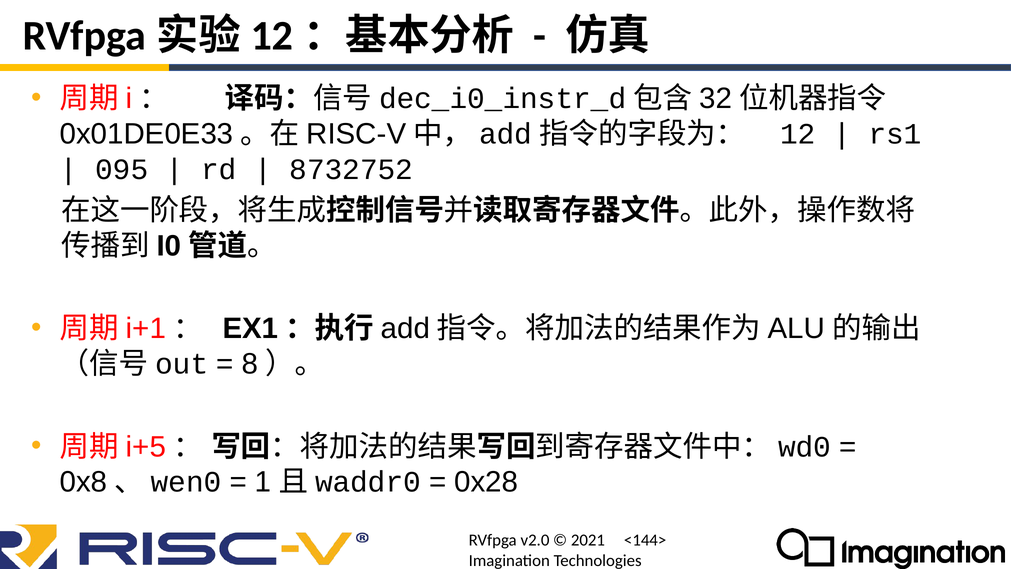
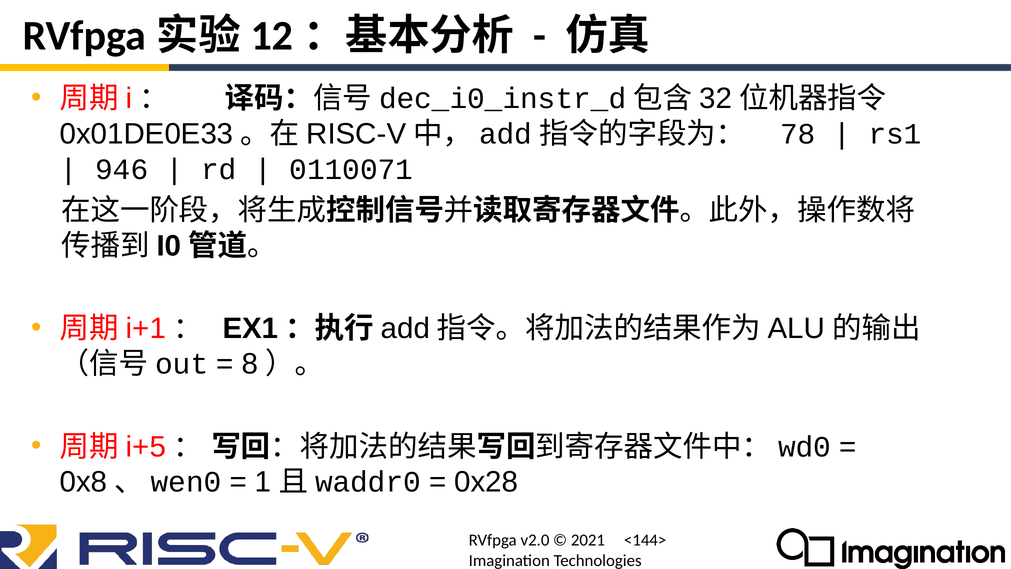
12: 12 -> 78 (798, 134)
095: 095 -> 946 (122, 169)
8732752: 8732752 -> 0110071 (351, 169)
